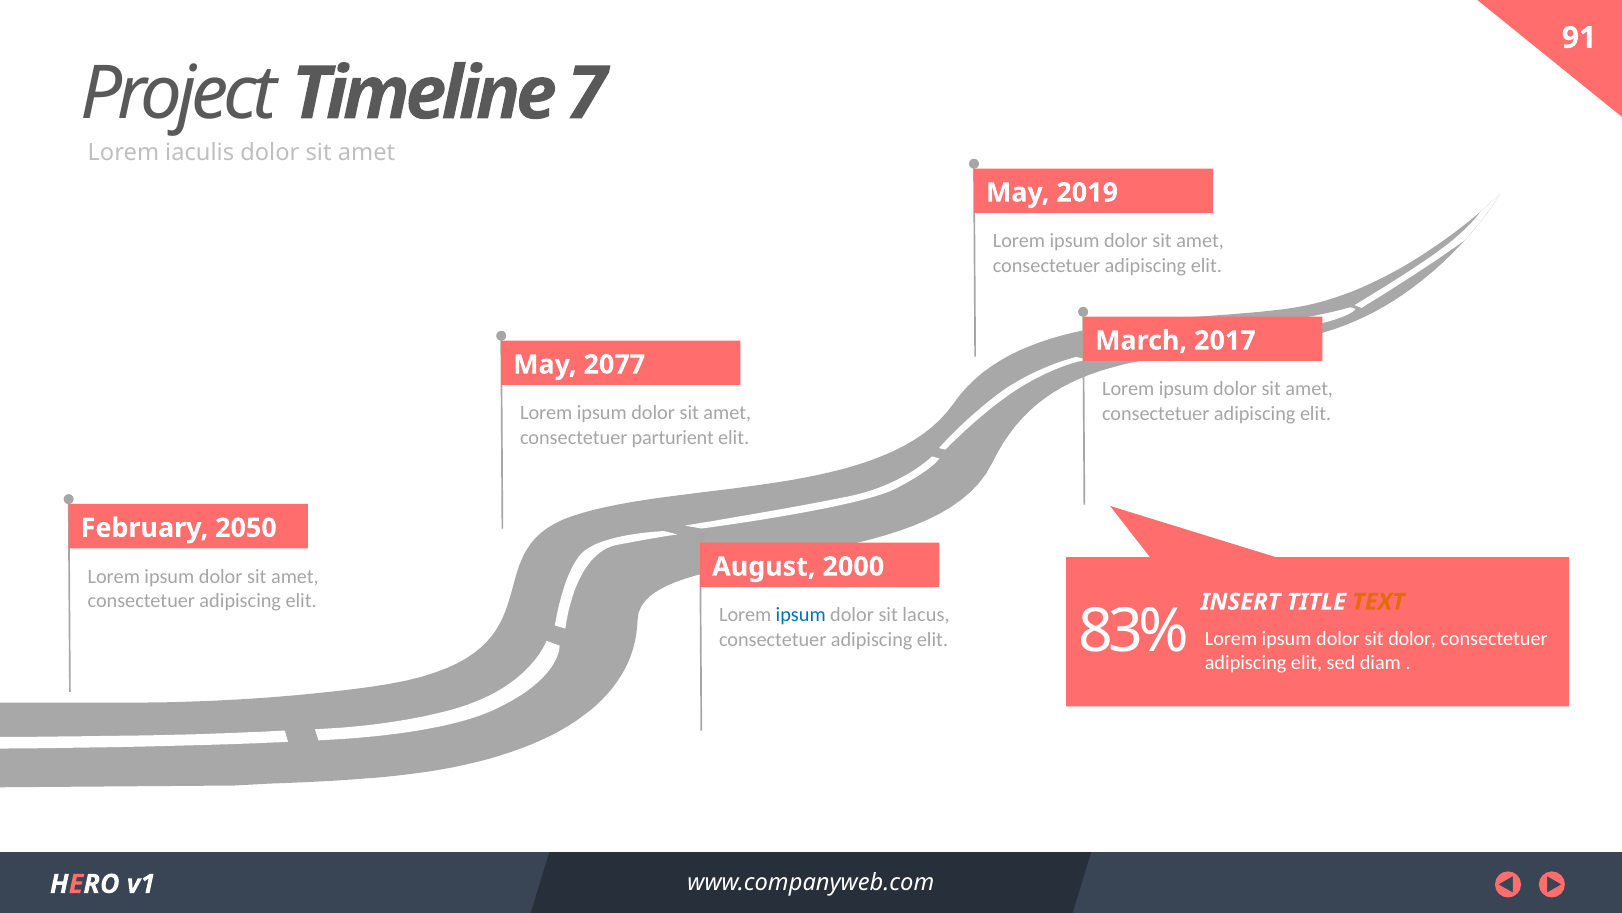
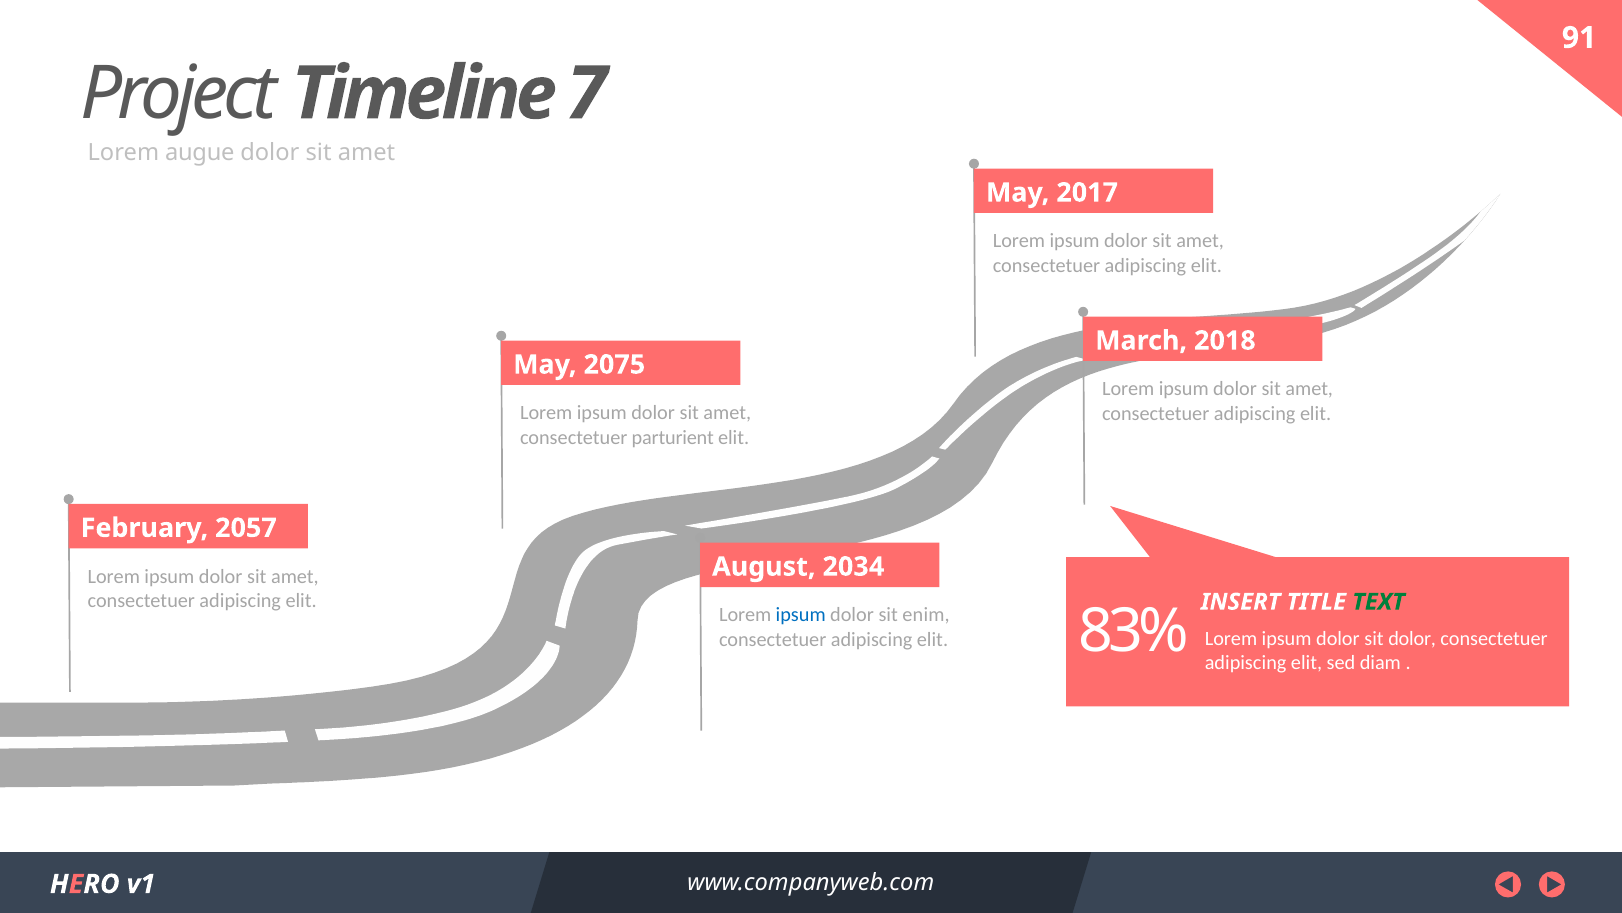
iaculis: iaculis -> augue (200, 152)
2019: 2019 -> 2017 (1087, 193)
2017: 2017 -> 2018 (1225, 340)
2077: 2077 -> 2075 (614, 364)
2050: 2050 -> 2057 (246, 528)
2000: 2000 -> 2034 (853, 566)
TEXT colour: orange -> green (1379, 601)
lacus: lacus -> enim (926, 615)
